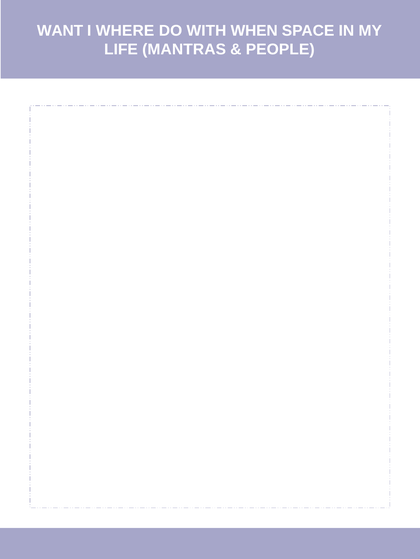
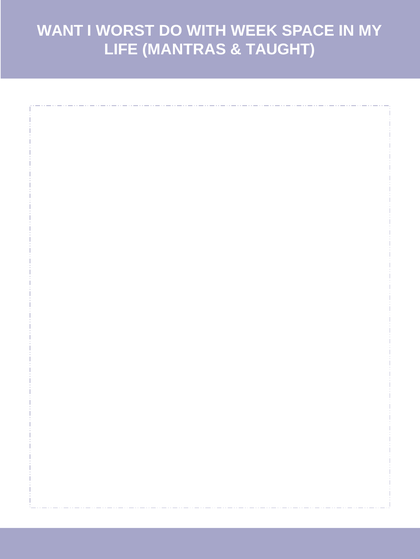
WHERE: WHERE -> WORST (125, 31)
WHEN: WHEN -> WEEK (254, 31)
PEOPLE: PEOPLE -> TAUGHT (280, 50)
